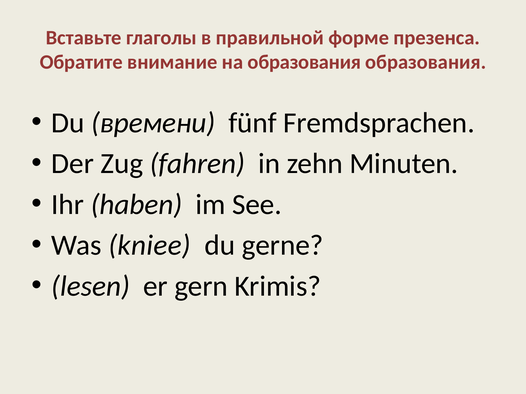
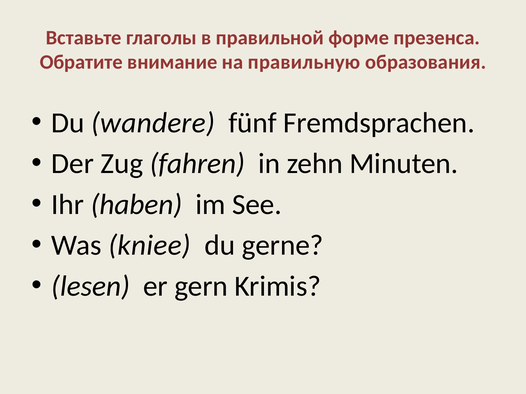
на образования: образования -> правильную (304, 62)
времени: времени -> wandere (153, 123)
